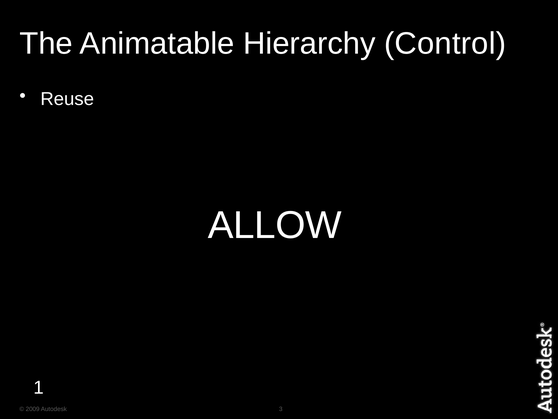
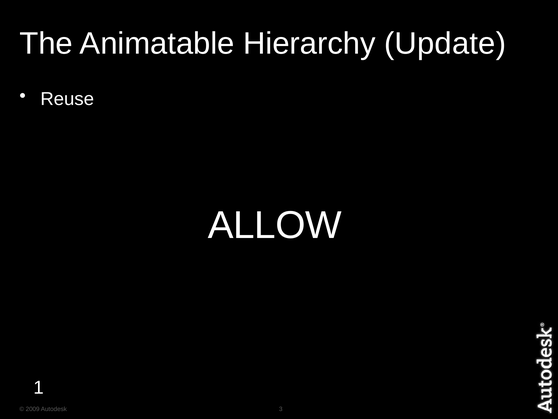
Control: Control -> Update (445, 44)
